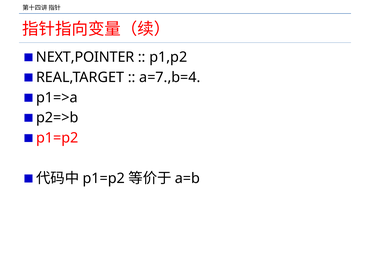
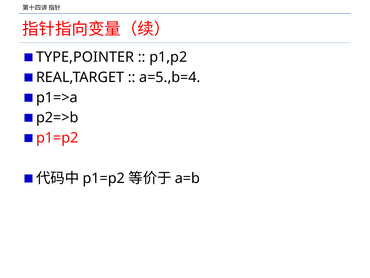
NEXT,POINTER: NEXT,POINTER -> TYPE,POINTER (85, 57)
a=7.,b=4: a=7.,b=4 -> a=5.,b=4 (170, 77)
